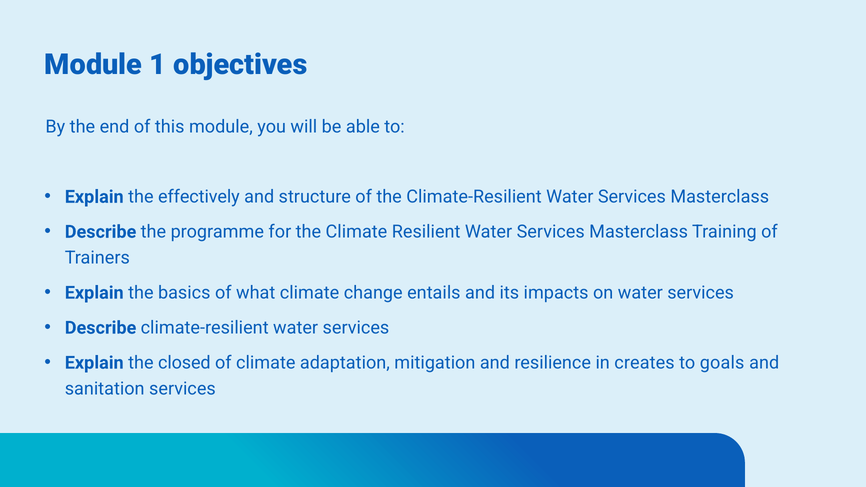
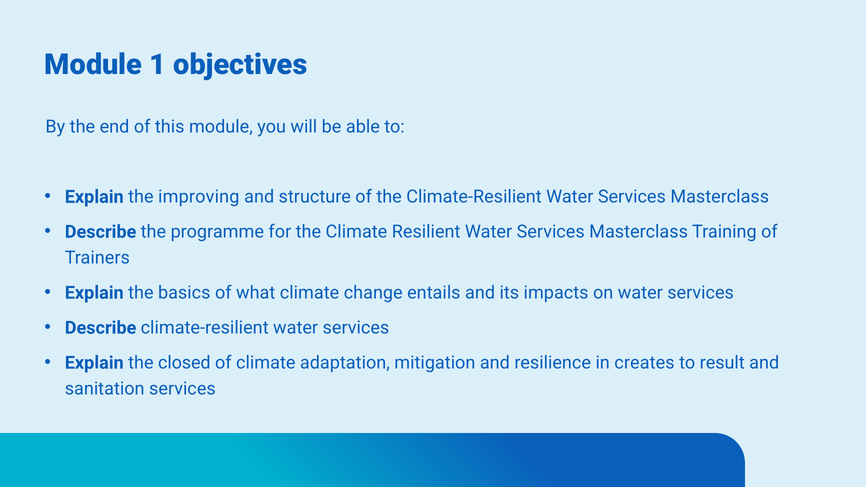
effectively: effectively -> improving (199, 197)
goals: goals -> result (722, 363)
